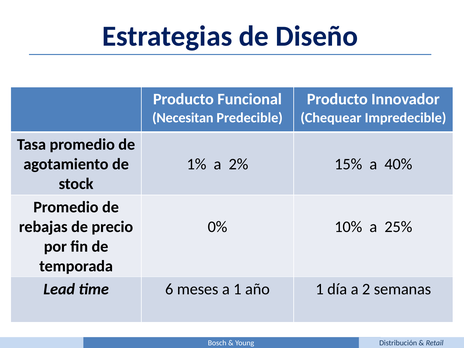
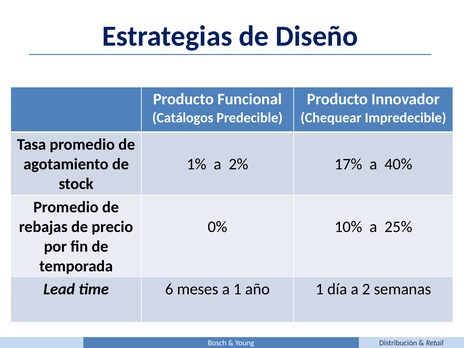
Necesitan: Necesitan -> Catálogos (183, 118)
15%: 15% -> 17% (348, 164)
